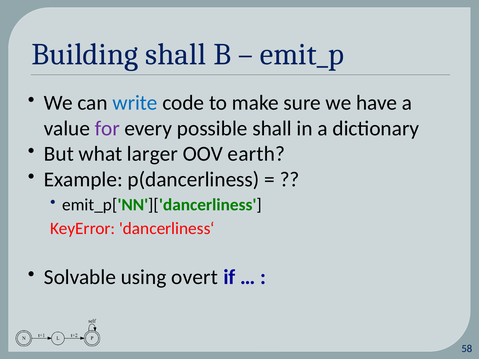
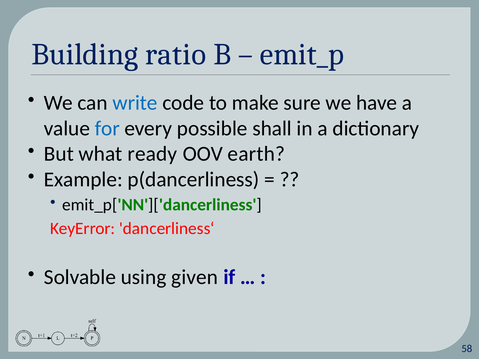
Building shall: shall -> ratio (176, 55)
for colour: purple -> blue (107, 128)
larger: larger -> ready (152, 154)
overt: overt -> given (195, 277)
